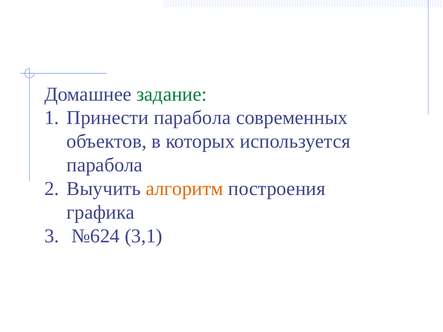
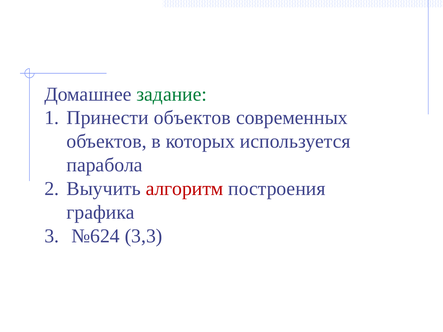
Принести парабола: парабола -> объектов (192, 118)
алгоритм colour: orange -> red (185, 189)
3,1: 3,1 -> 3,3 (144, 236)
